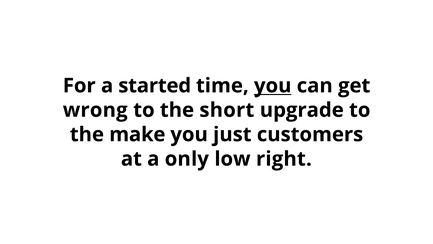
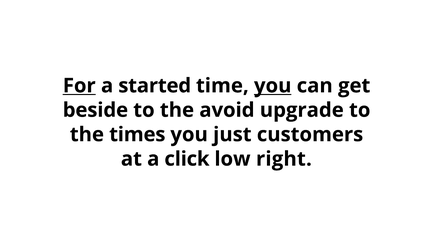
For underline: none -> present (79, 86)
wrong: wrong -> beside (95, 110)
short: short -> avoid (227, 110)
make: make -> times (137, 134)
only: only -> click (187, 159)
